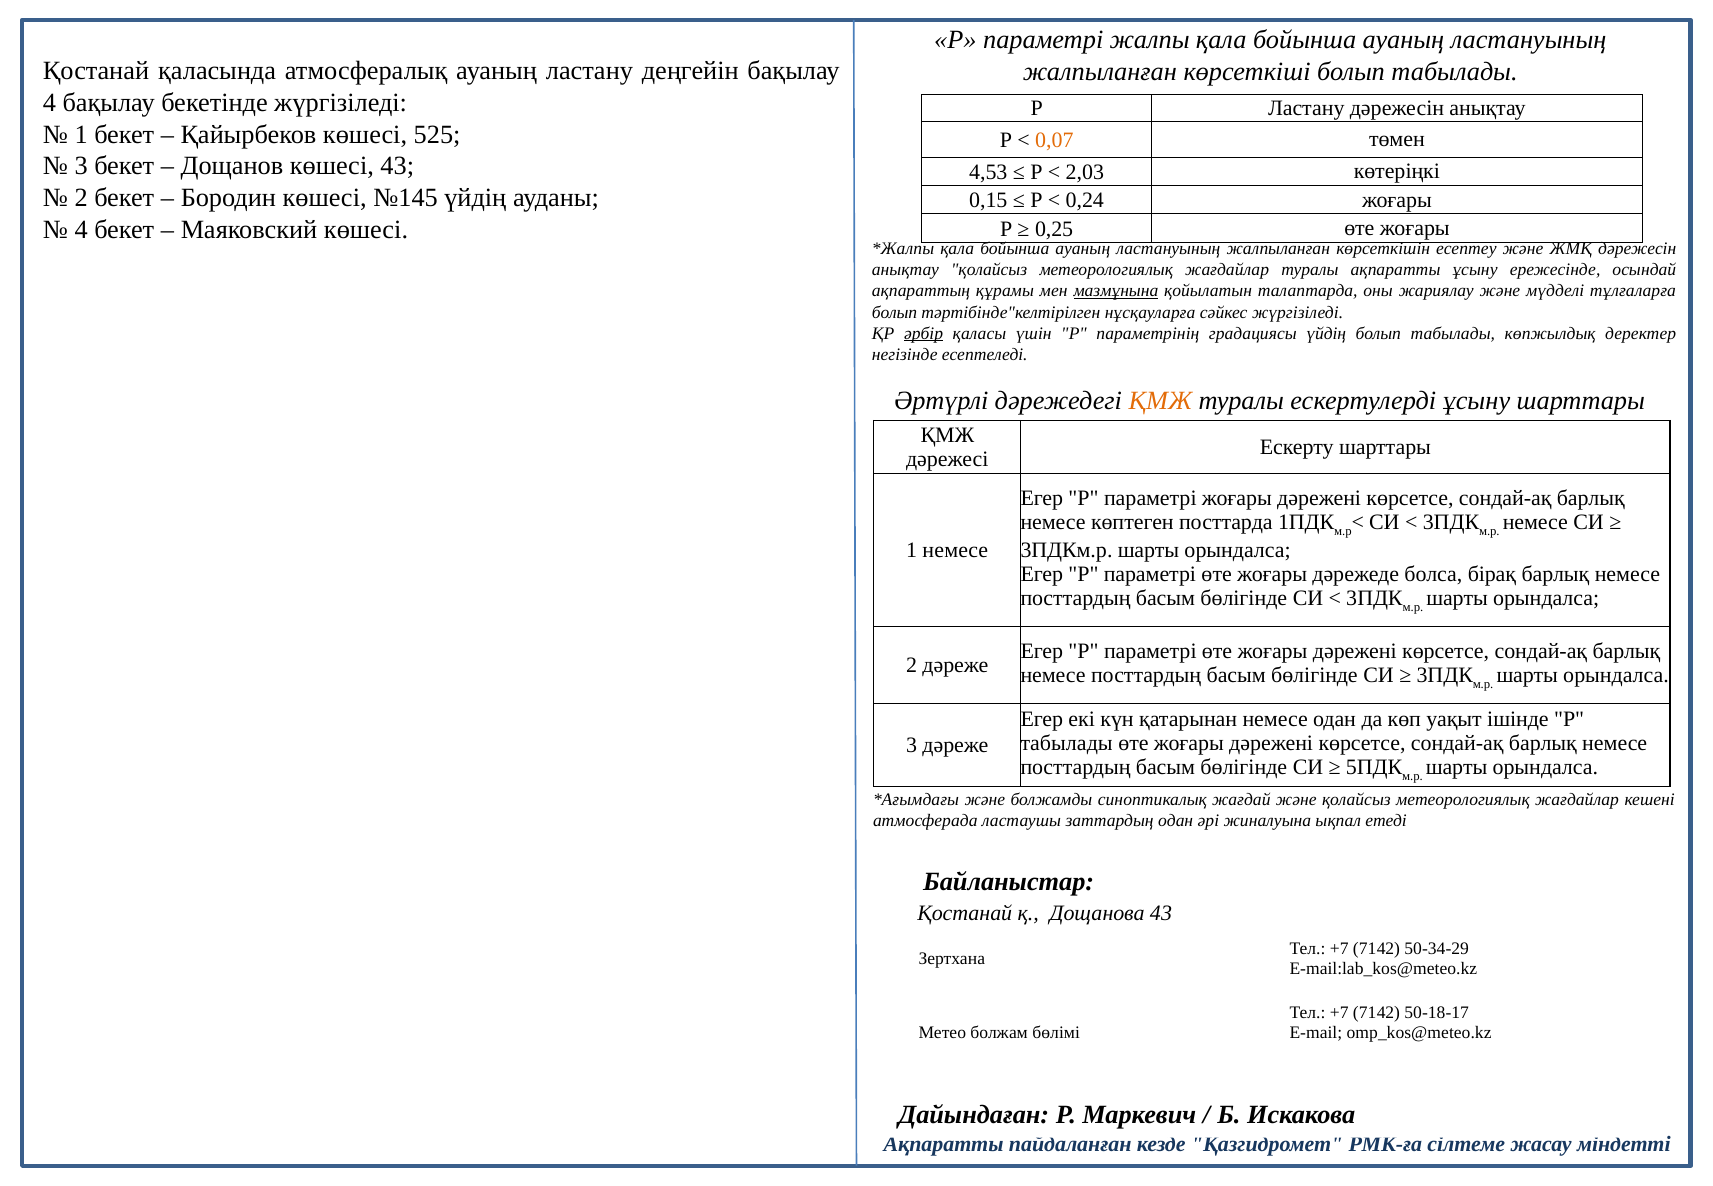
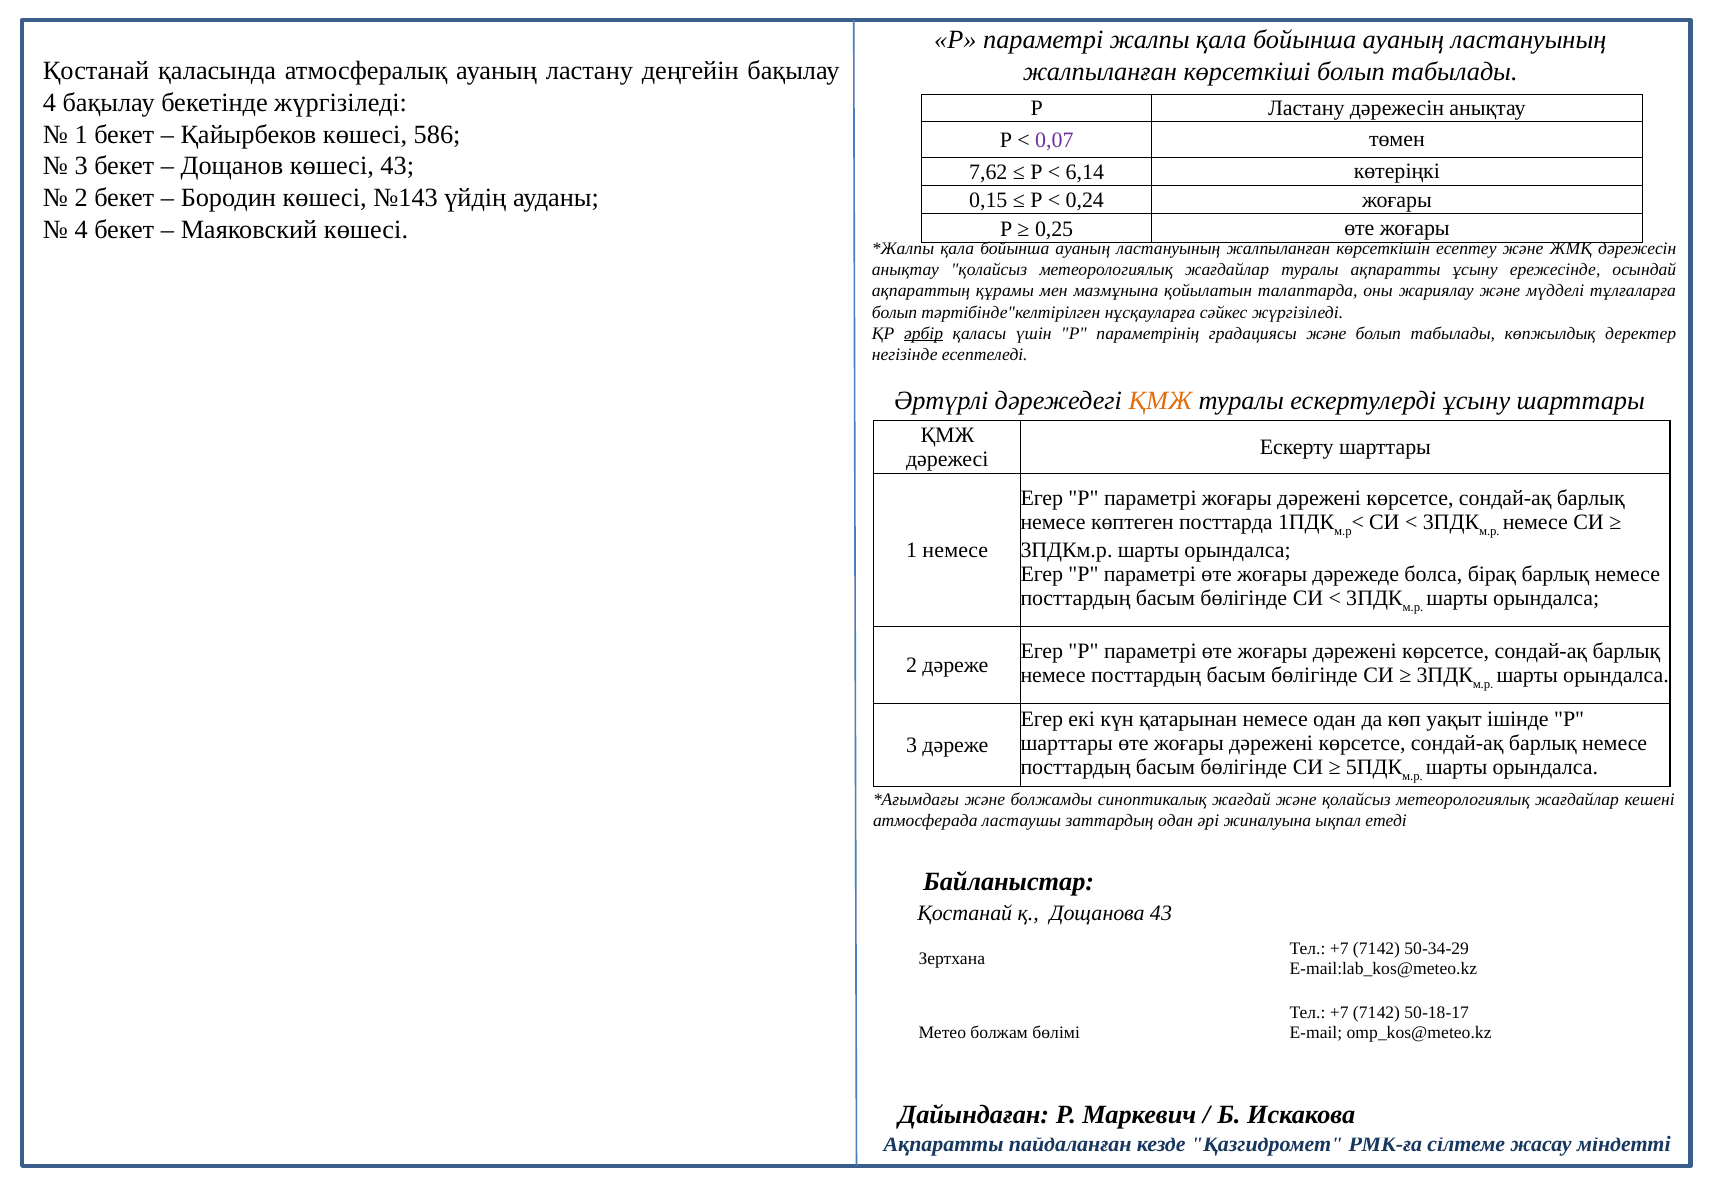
525: 525 -> 586 (437, 134)
0,07 colour: orange -> purple (1054, 140)
4,53: 4,53 -> 7,62 (988, 172)
2,03: 2,03 -> 6,14 (1085, 172)
№145: №145 -> №143 (406, 198)
мазмұнына underline: present -> none (1116, 291)
градациясы үйдің: үйдің -> және (1326, 333)
табылады: табылады -> шарттары (1067, 743)
